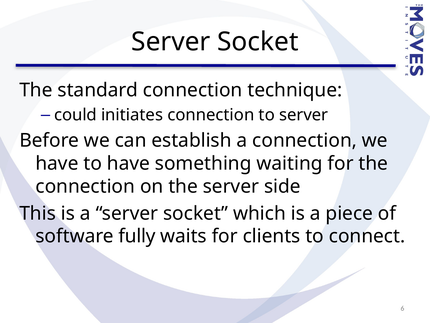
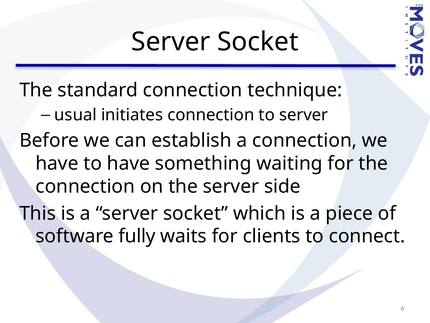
could: could -> usual (76, 115)
